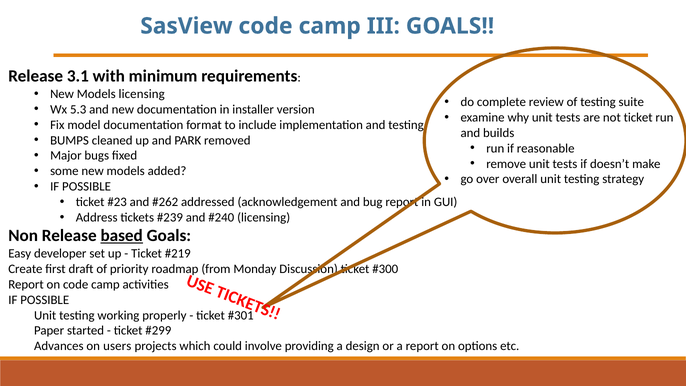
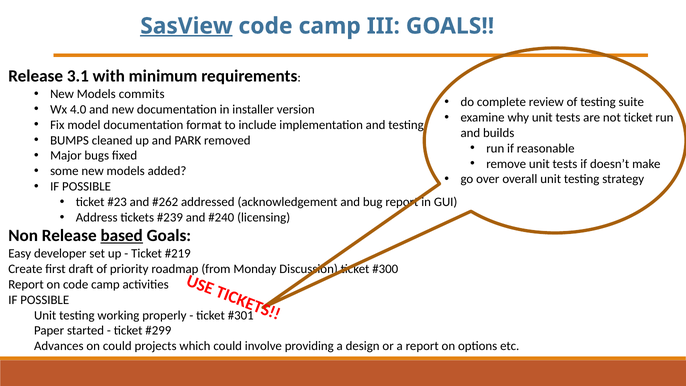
SasView underline: none -> present (186, 26)
Models licensing: licensing -> commits (142, 94)
5.3: 5.3 -> 4.0 (78, 109)
on users: users -> could (117, 346)
